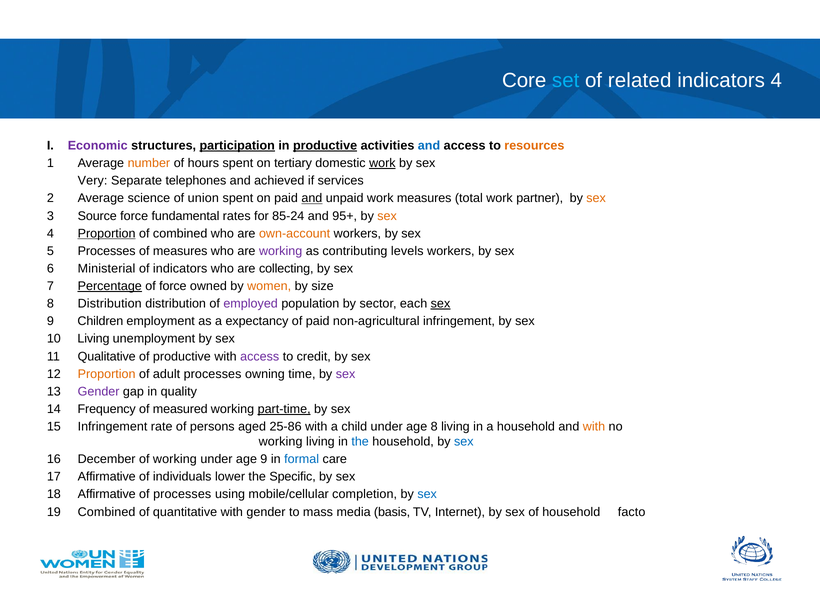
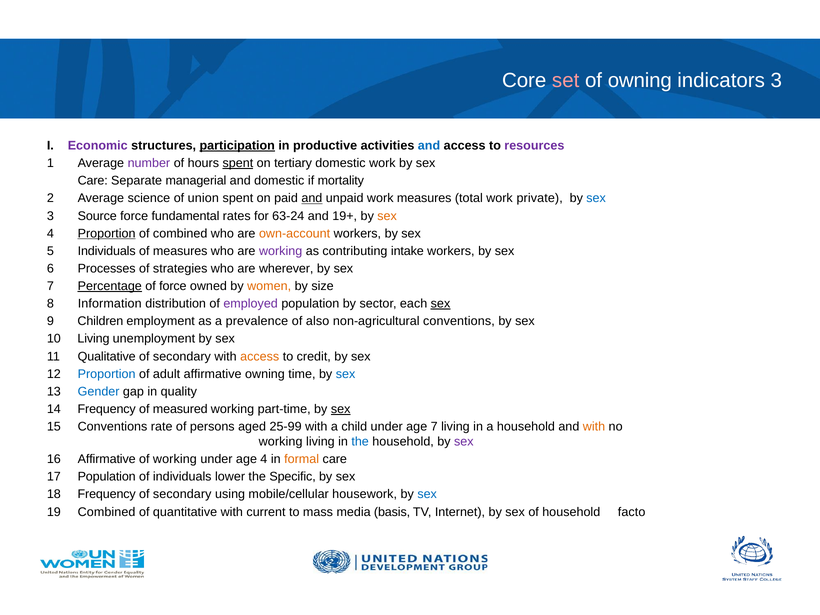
set colour: light blue -> pink (566, 81)
of related: related -> owning (640, 81)
indicators 4: 4 -> 3 (776, 81)
productive underline: present -> none (325, 146)
resources colour: orange -> purple (534, 146)
number colour: orange -> purple (149, 163)
spent underline: none -> present (238, 163)
work underline: present -> none (382, 163)
Very: Very -> Care (93, 181)
telephones: telephones -> managerial (196, 181)
and achieved: achieved -> domestic (279, 181)
services: services -> mortality (341, 181)
partner: partner -> private (540, 198)
sex colour: orange -> blue (596, 198)
85-24: 85-24 -> 63-24 (288, 216)
95+: 95+ -> 19+ (345, 216)
5 Processes: Processes -> Individuals (107, 251)
levels: levels -> intake (407, 251)
Ministerial: Ministerial -> Processes (107, 269)
of indicators: indicators -> strategies (180, 269)
collecting: collecting -> wherever (286, 269)
8 Distribution: Distribution -> Information (110, 304)
expectancy: expectancy -> prevalence (257, 321)
of paid: paid -> also (318, 321)
non-agricultural infringement: infringement -> conventions (459, 321)
productive: productive -> secondary (182, 356)
access colour: purple -> orange (260, 356)
Proportion colour: orange -> blue (107, 374)
adult processes: processes -> affirmative (213, 374)
sex colour: purple -> blue (346, 374)
Gender colour: purple -> blue (99, 392)
part-time underline: present -> none (284, 409)
sex underline: none -> present (341, 409)
15 Infringement: Infringement -> Conventions (113, 427)
25-86: 25-86 -> 25-99 (286, 427)
age 8: 8 -> 7 (434, 427)
sex colour: blue -> purple (464, 442)
16 December: December -> Affirmative (107, 459)
age 9: 9 -> 4 (264, 459)
formal colour: blue -> orange (302, 459)
17 Affirmative: Affirmative -> Population (107, 477)
18 Affirmative: Affirmative -> Frequency (107, 494)
processes: processes -> secondary (182, 494)
completion: completion -> housework (365, 494)
with gender: gender -> current (266, 512)
